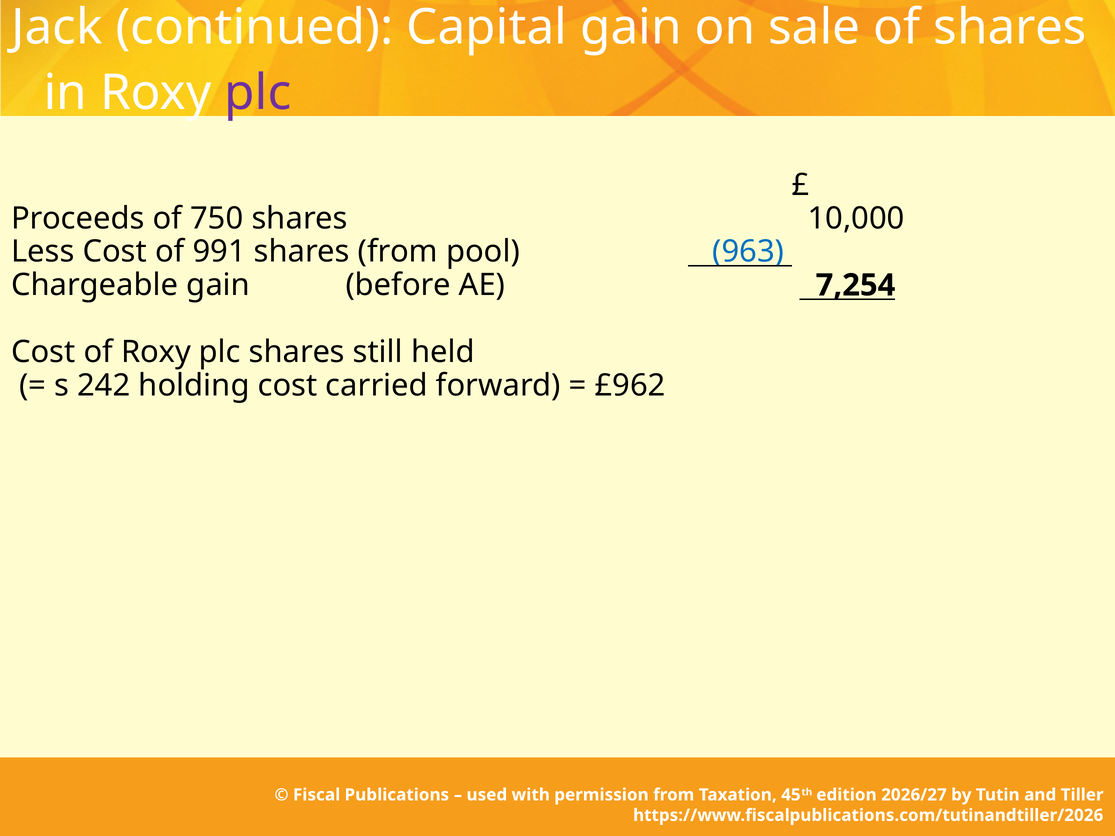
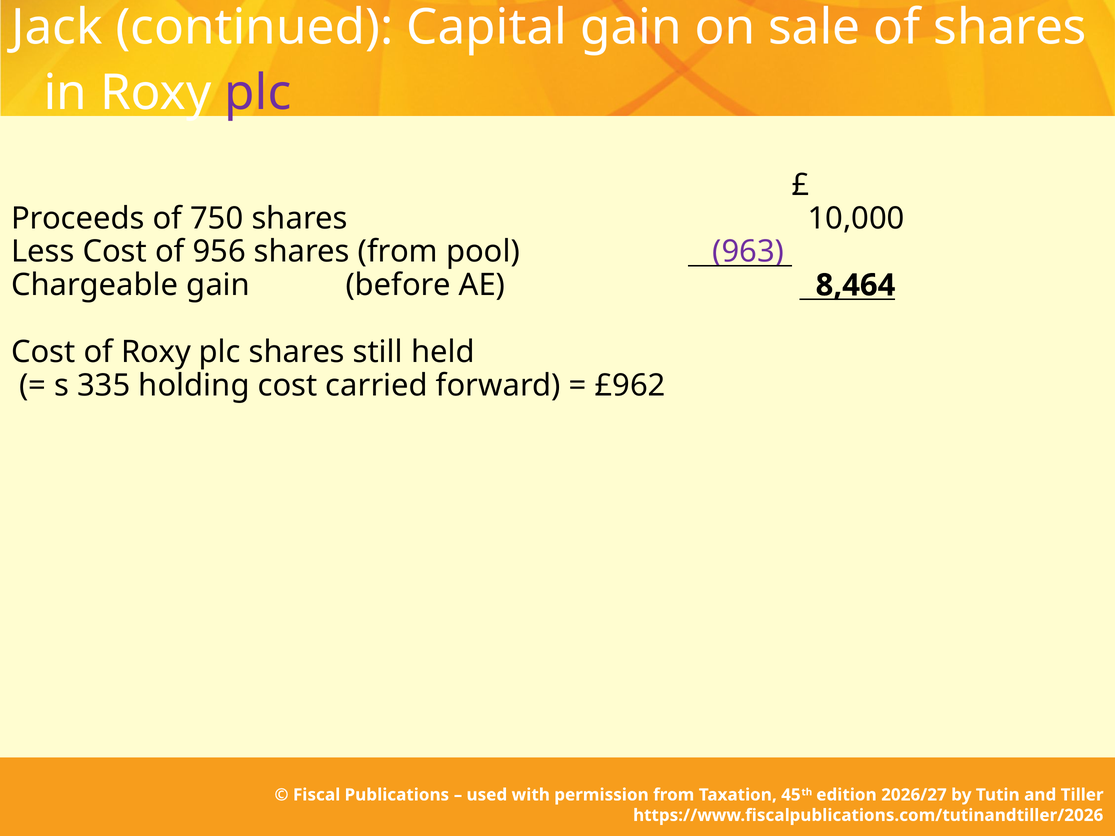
991: 991 -> 956 (219, 252)
963 colour: blue -> purple (748, 252)
7,254: 7,254 -> 8,464 (856, 285)
242: 242 -> 335 (104, 386)
